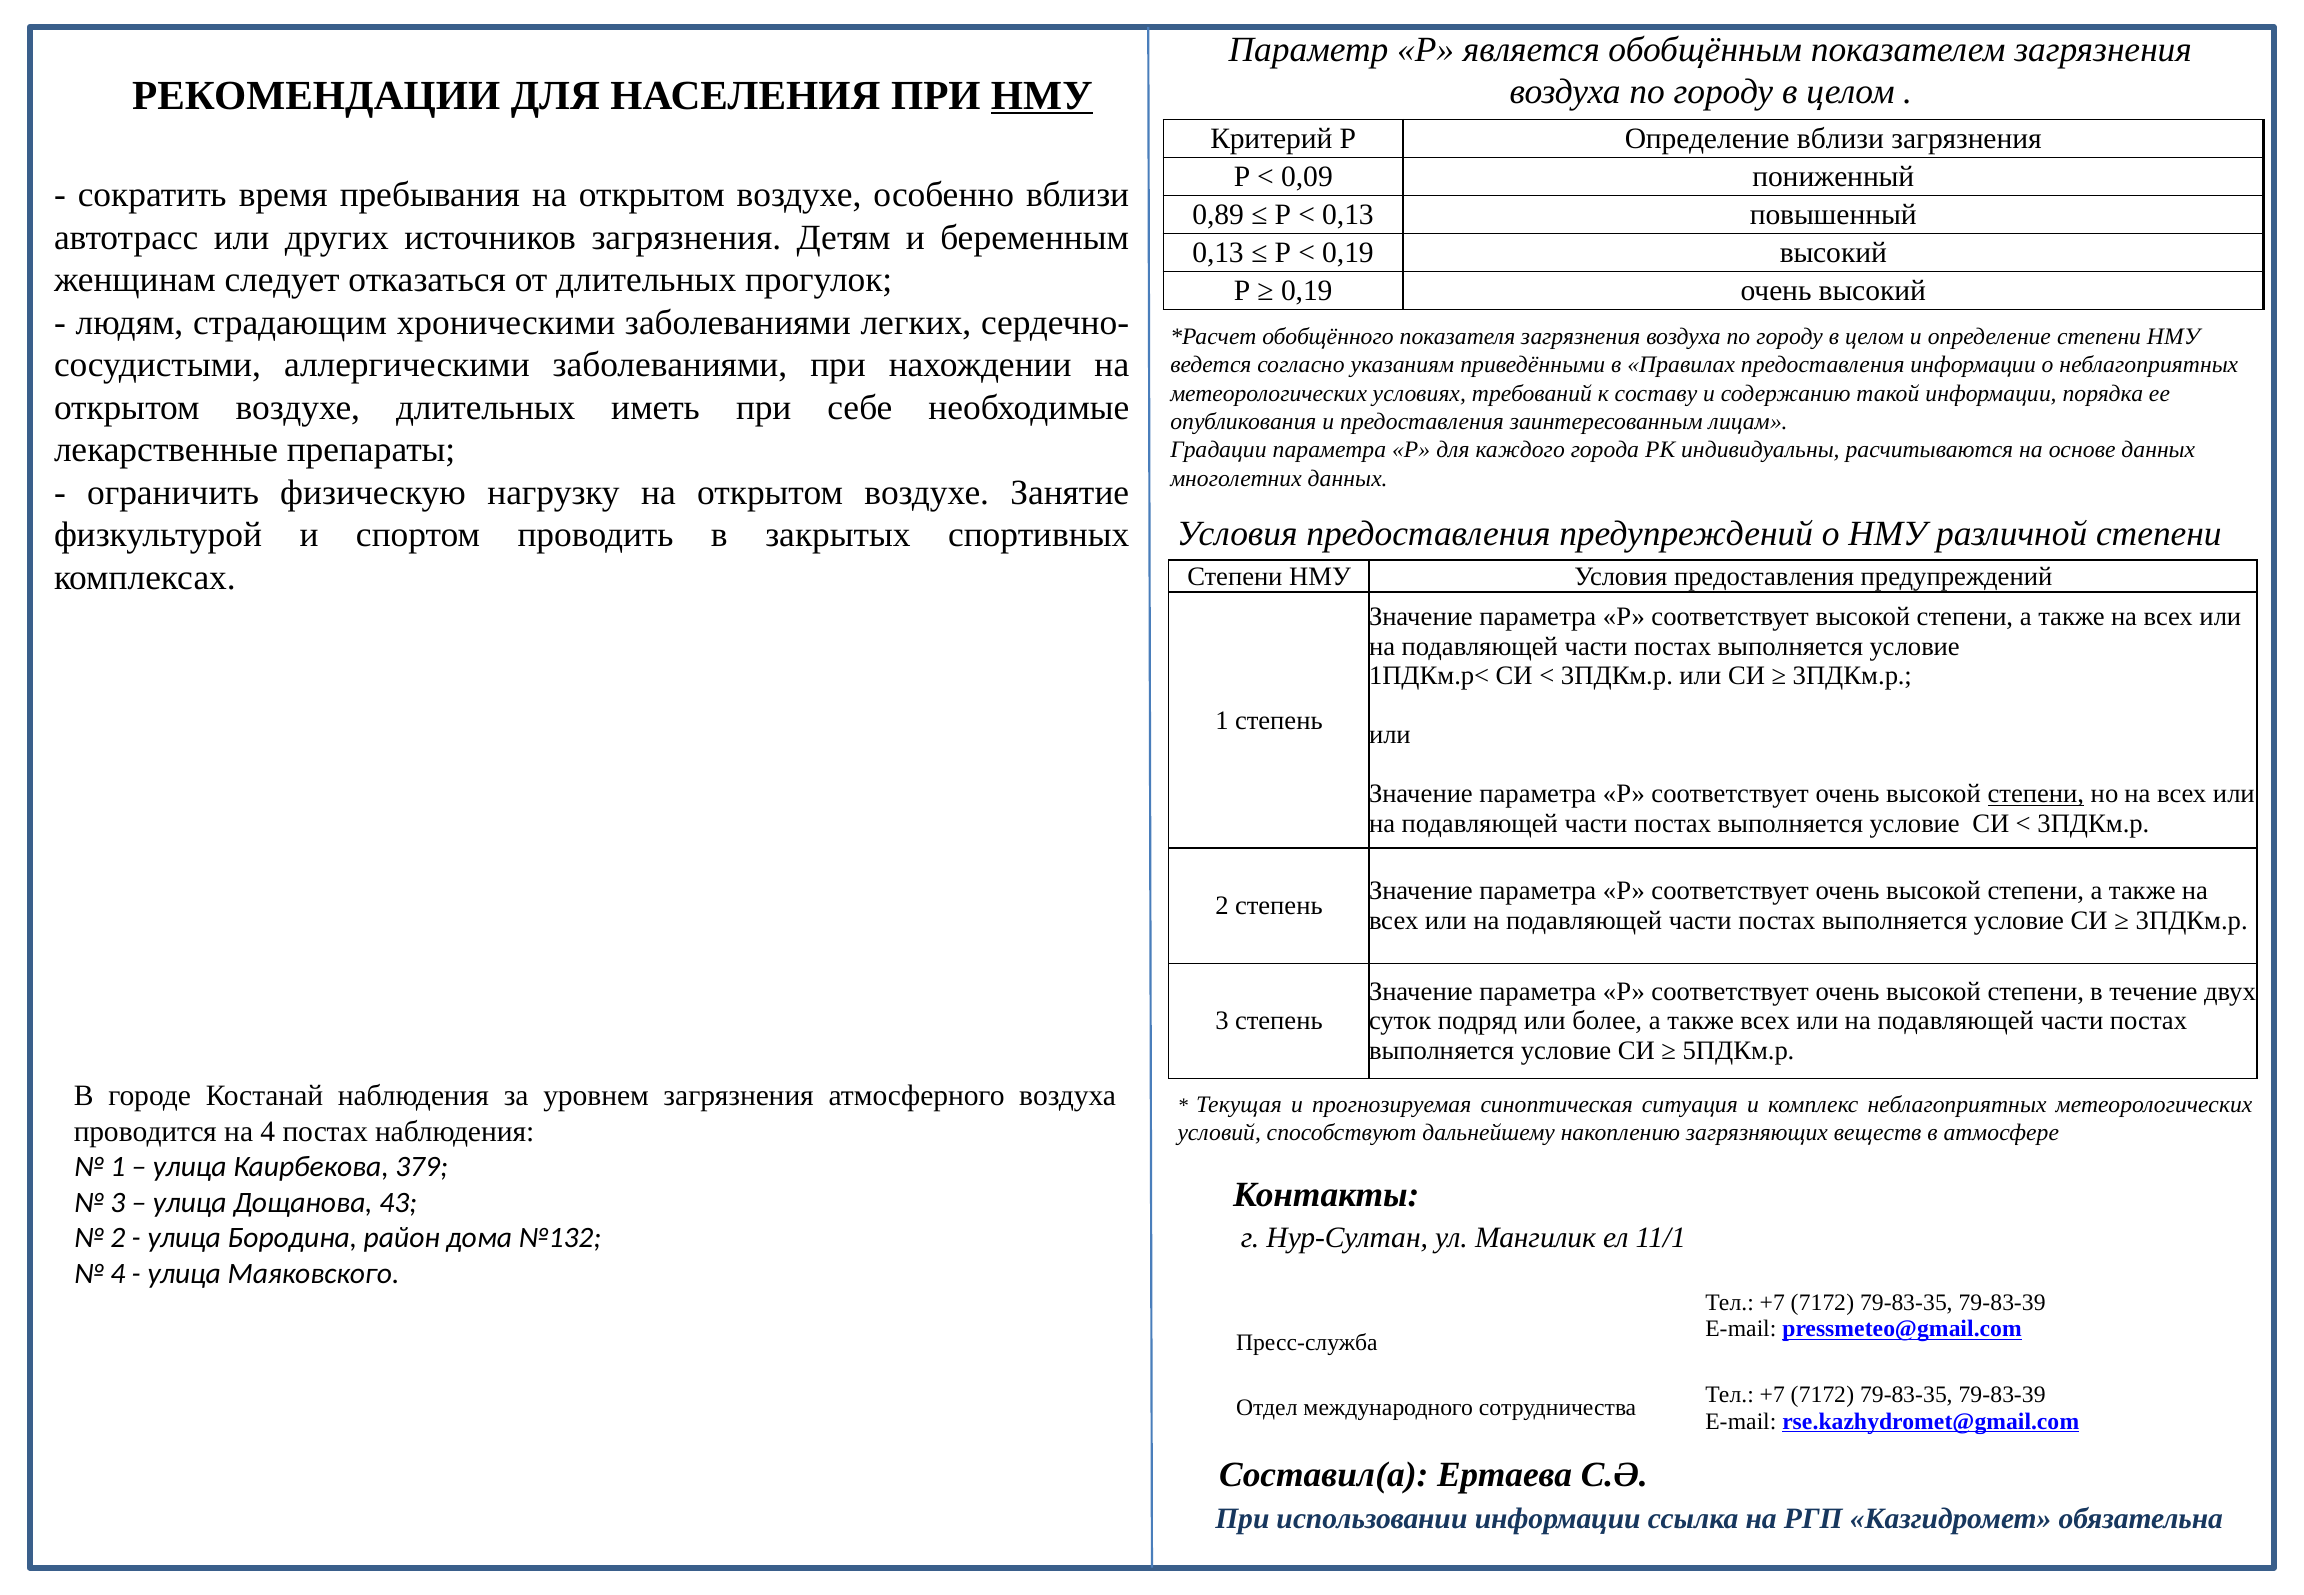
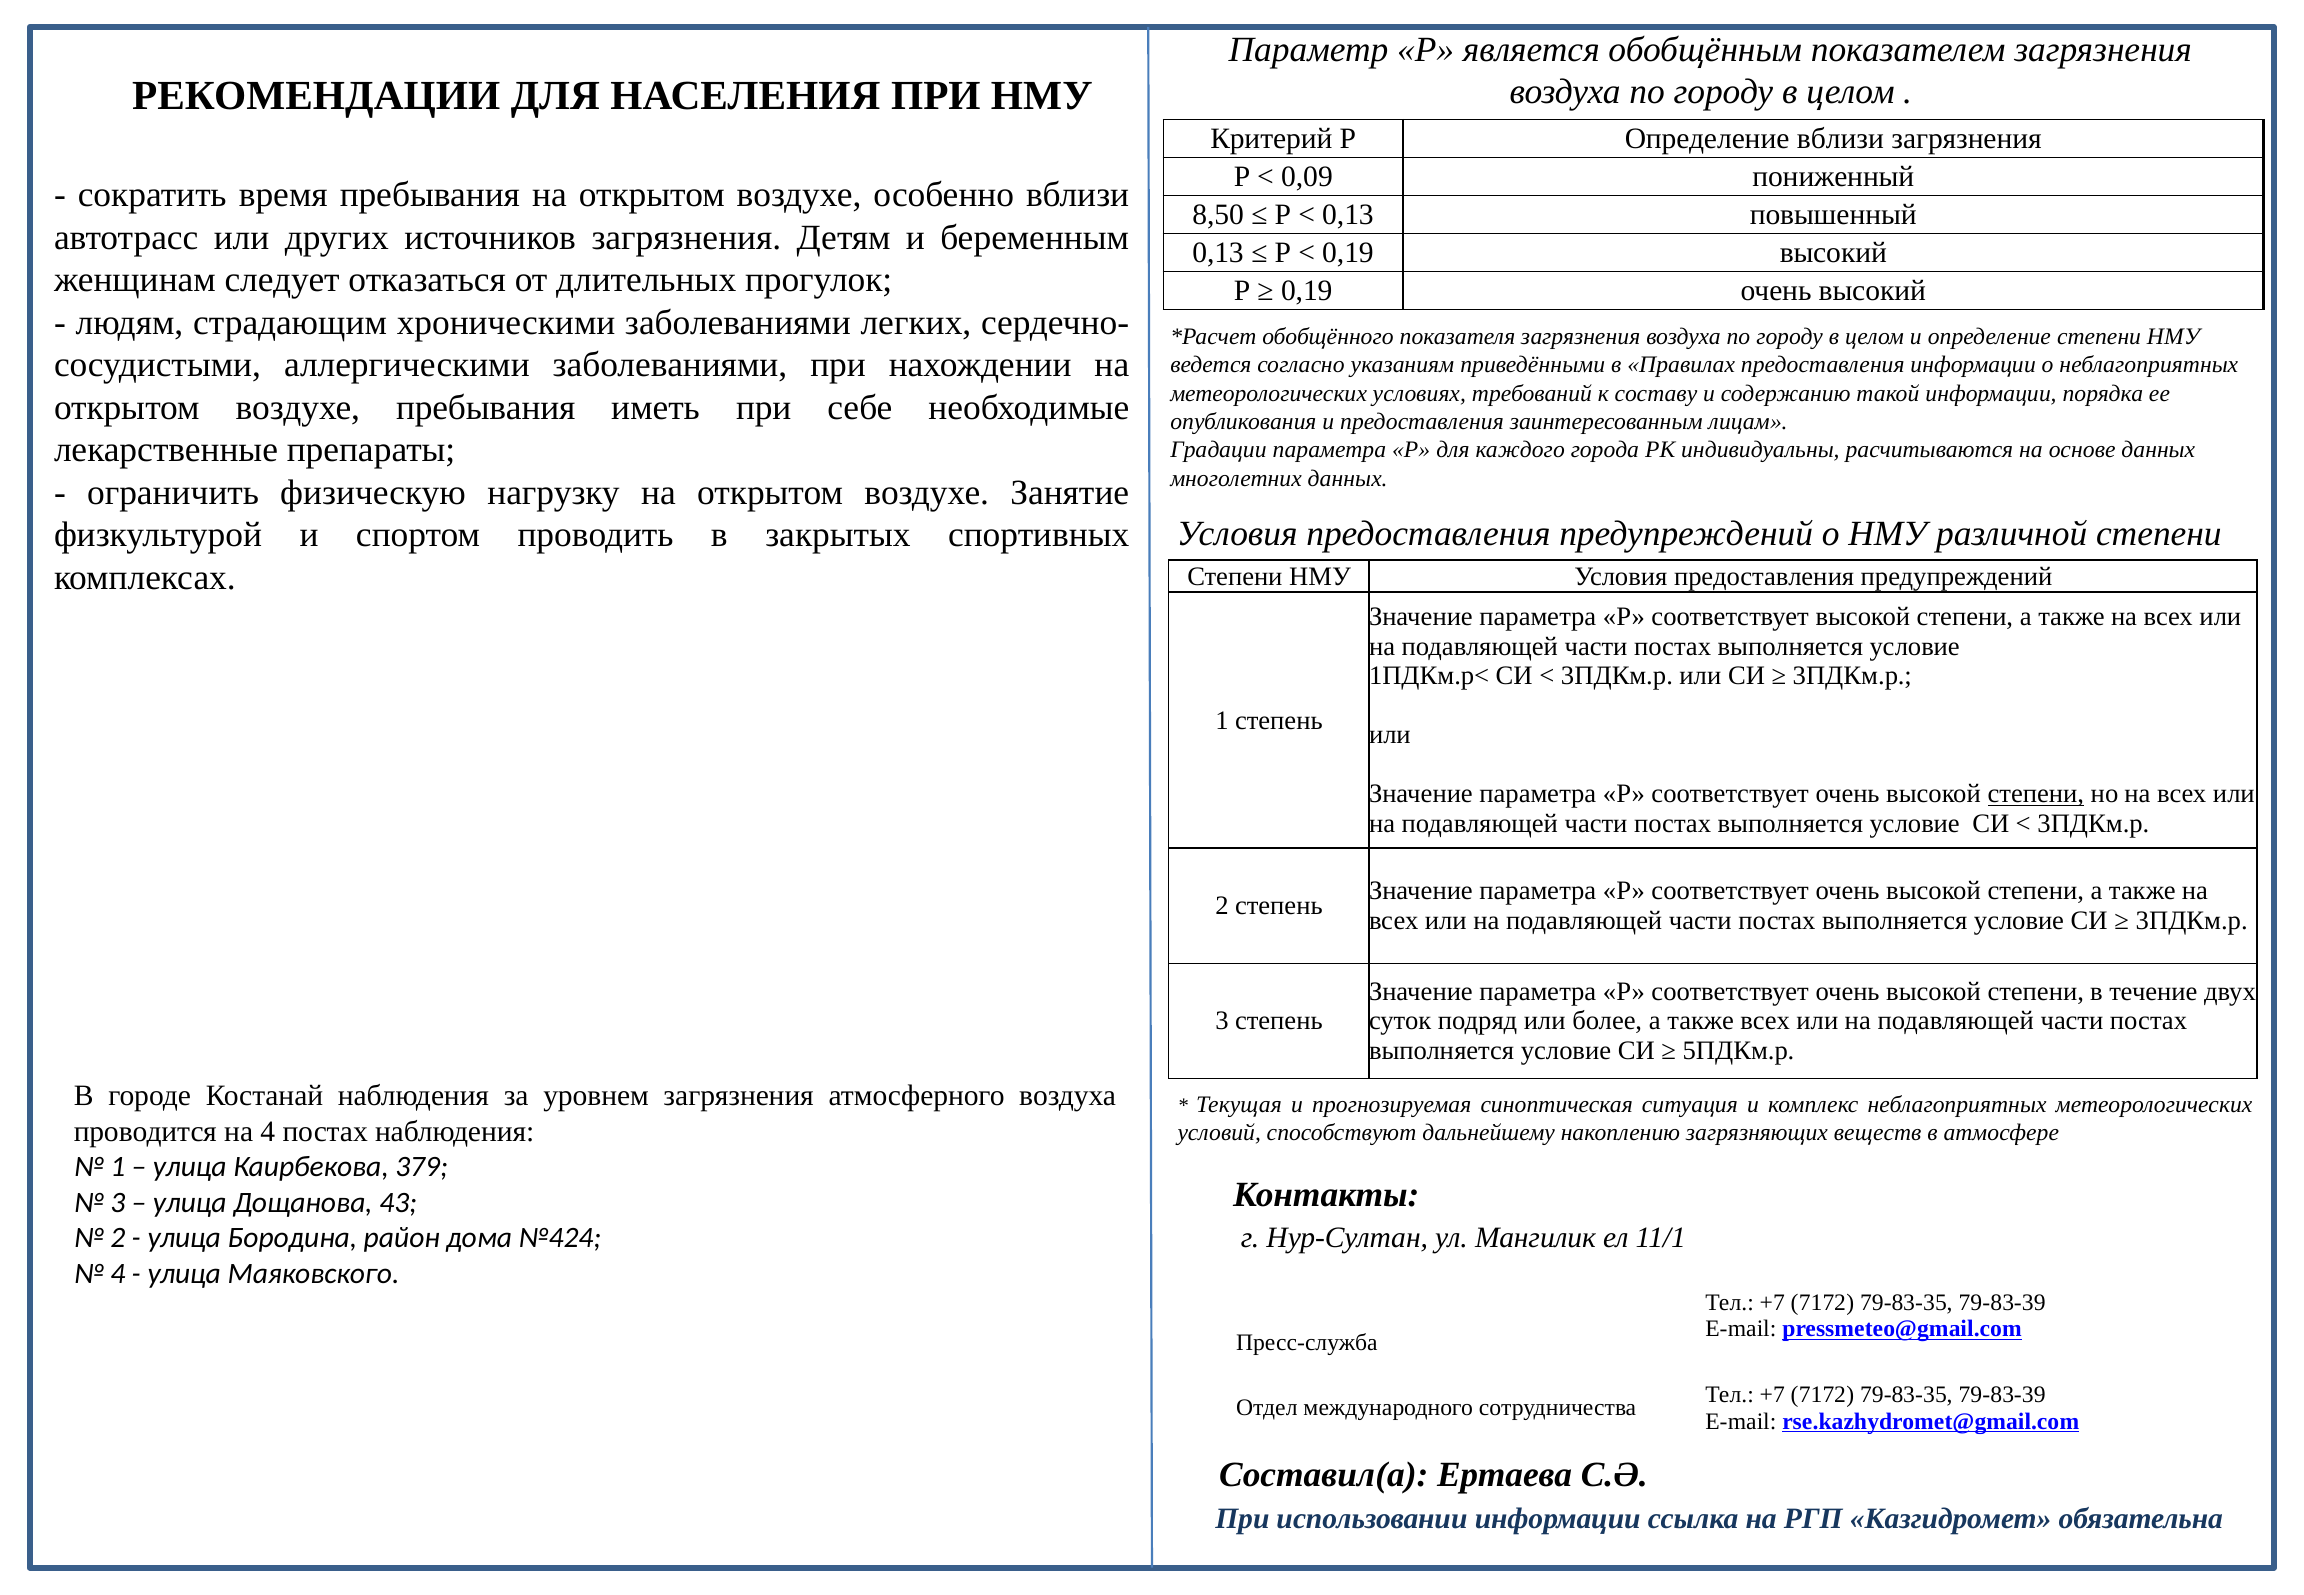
НМУ underline: present -> none (1042, 95)
0,89: 0,89 -> 8,50 (1218, 214)
воздухе длительных: длительных -> пребывания (486, 408)
№132: №132 -> №424 (560, 1238)
